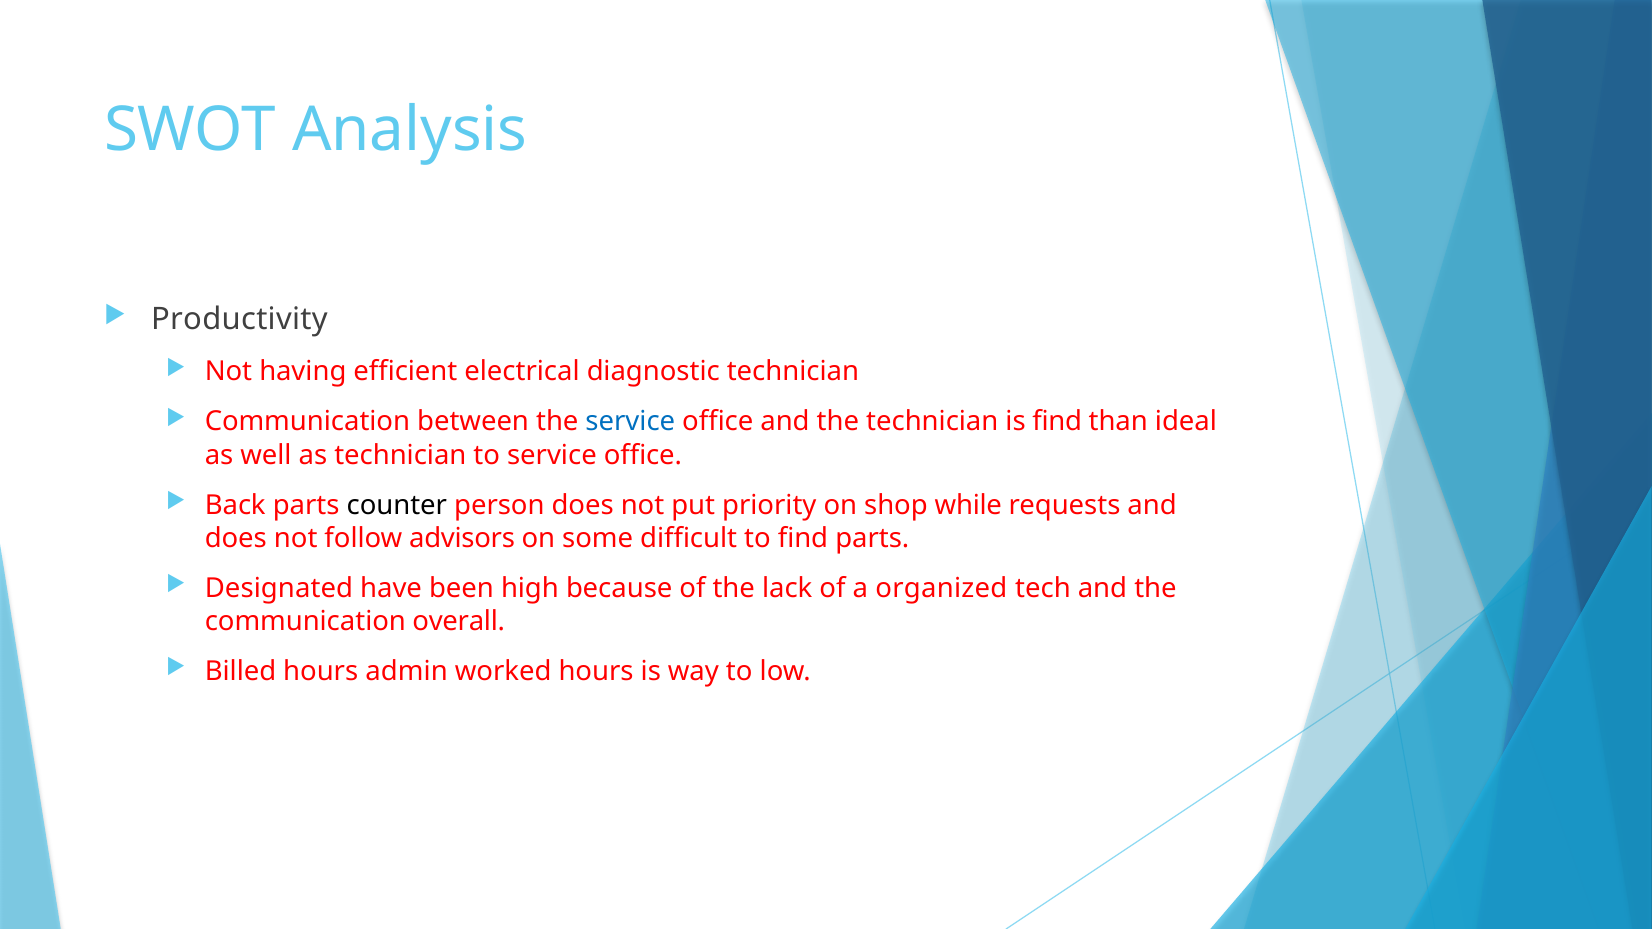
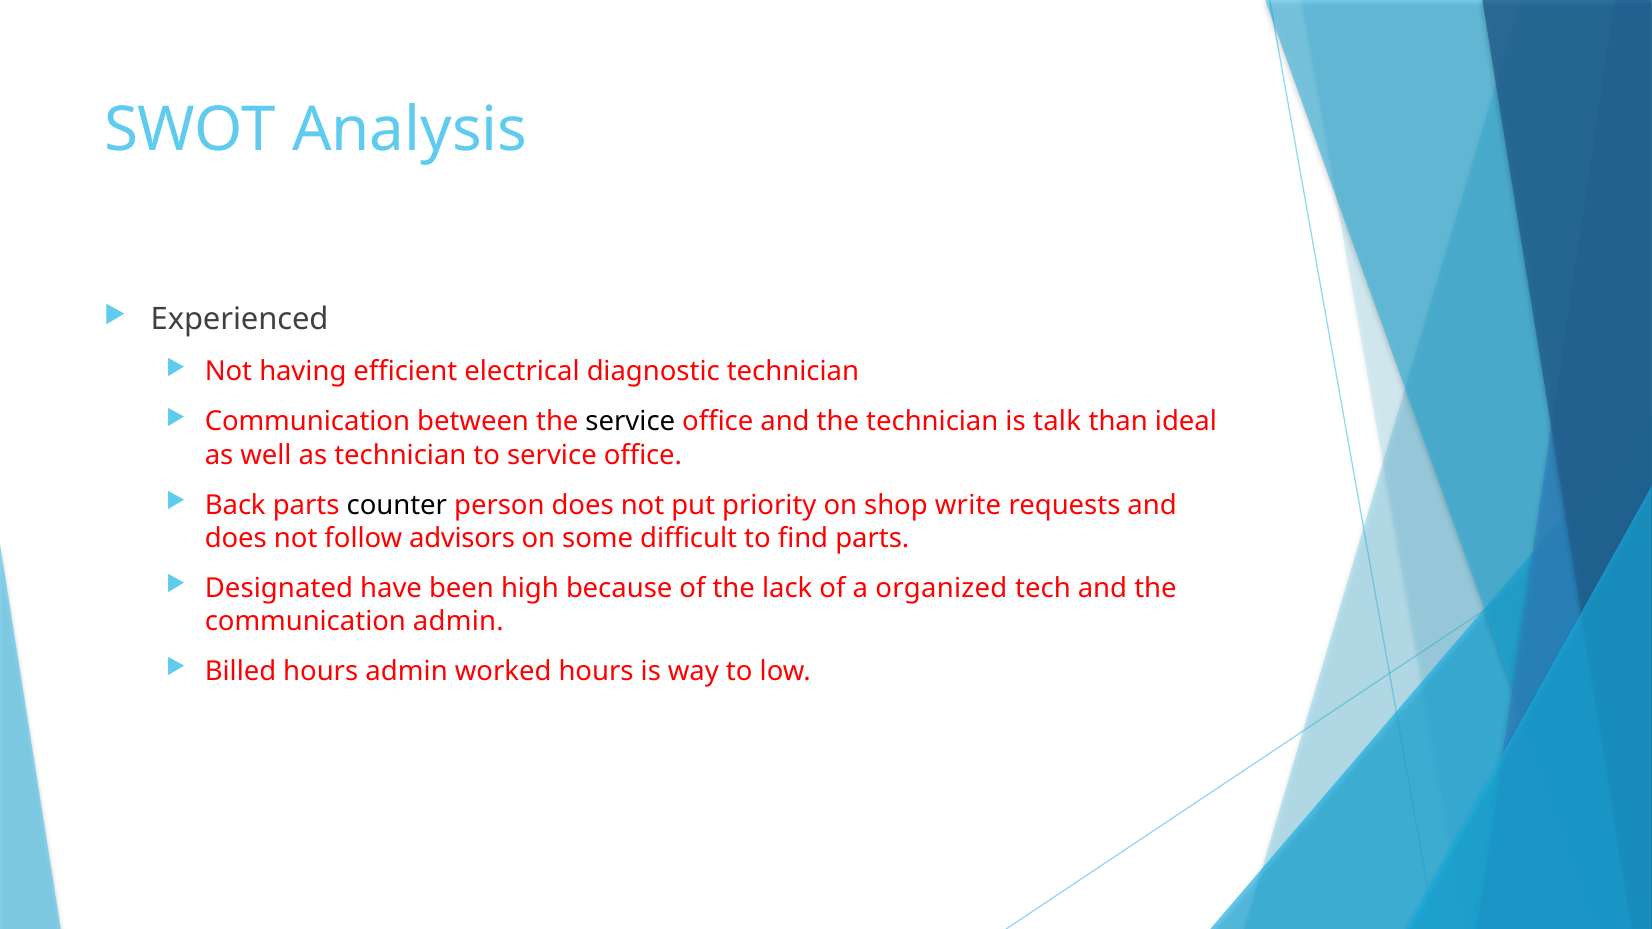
Productivity: Productivity -> Experienced (240, 320)
service colour: blue -> black (630, 422)
is find: find -> talk (1057, 422)
while: while -> write (968, 505)
communication overall: overall -> admin (458, 622)
